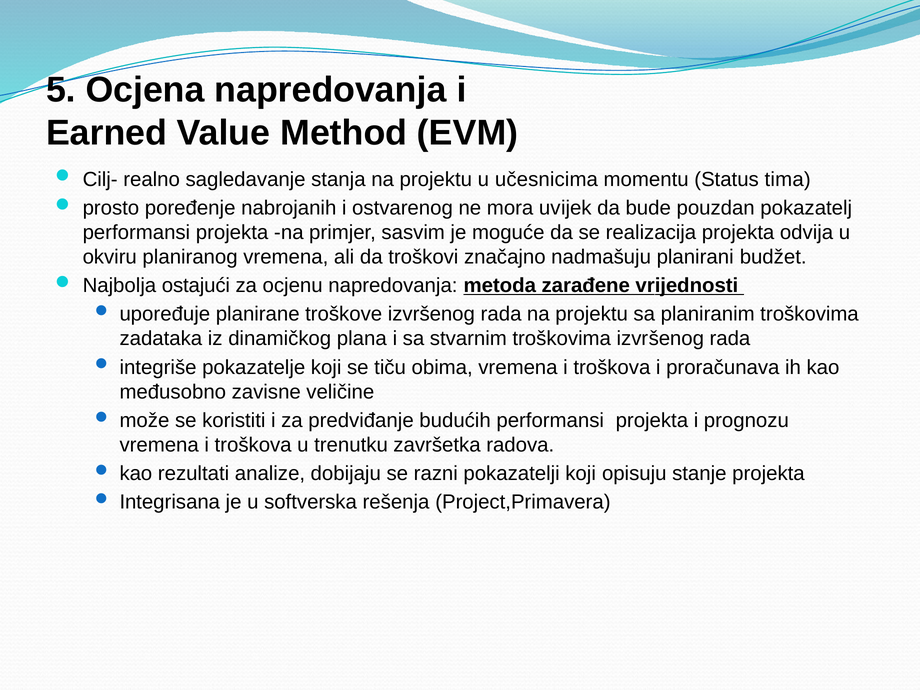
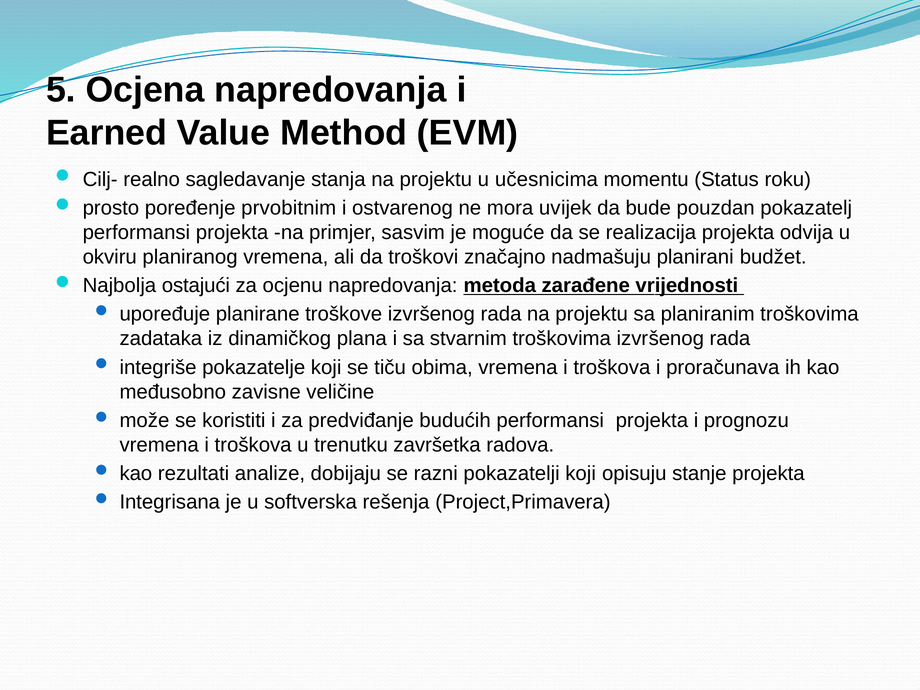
tima: tima -> roku (788, 179)
nabrojanih: nabrojanih -> prvobitnim (289, 208)
